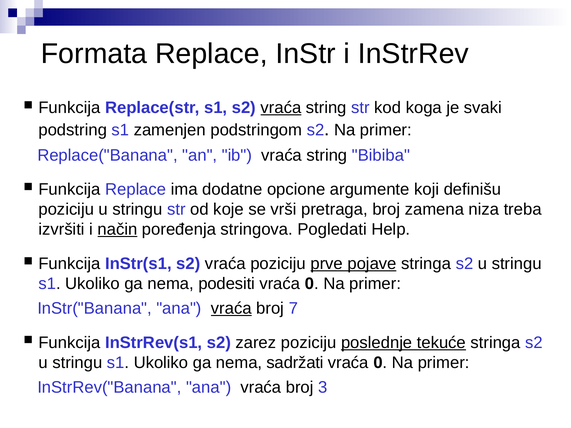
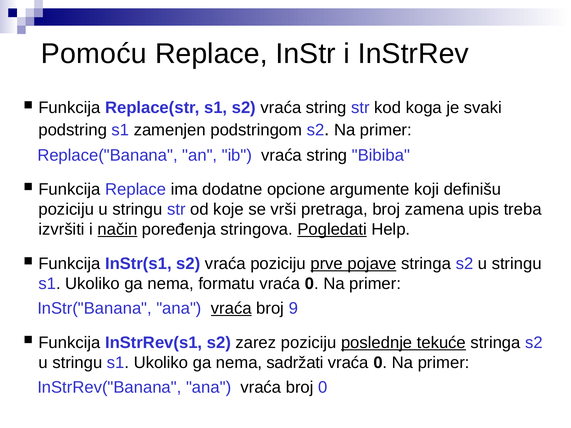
Formata: Formata -> Pomoću (94, 54)
vraća underline: present -> none (281, 108)
niza: niza -> upis (484, 210)
Pogledati underline: none -> present (332, 230)
podesiti: podesiti -> formatu (227, 284)
7: 7 -> 9 (293, 309)
broj 3: 3 -> 0 (323, 388)
